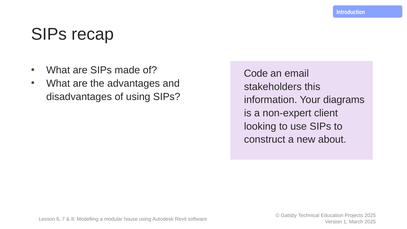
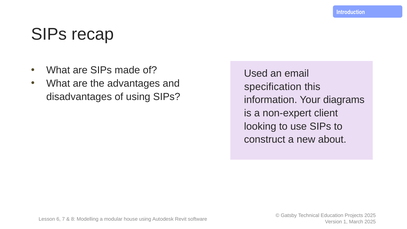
Code: Code -> Used (256, 74)
stakeholders: stakeholders -> specification (273, 87)
